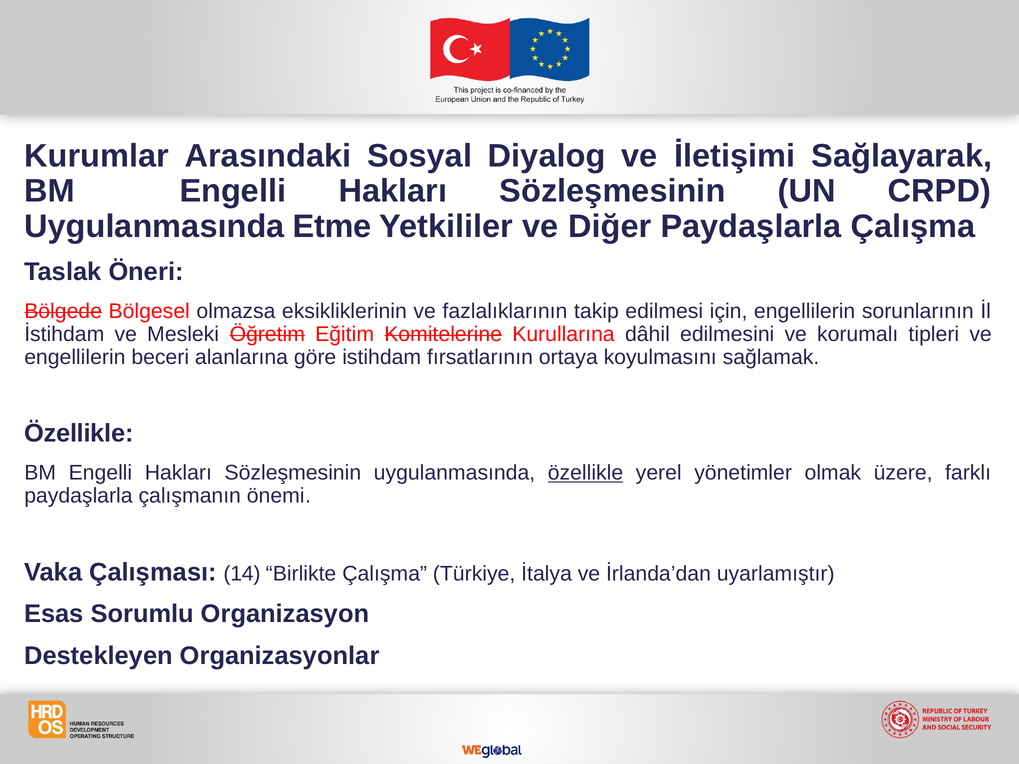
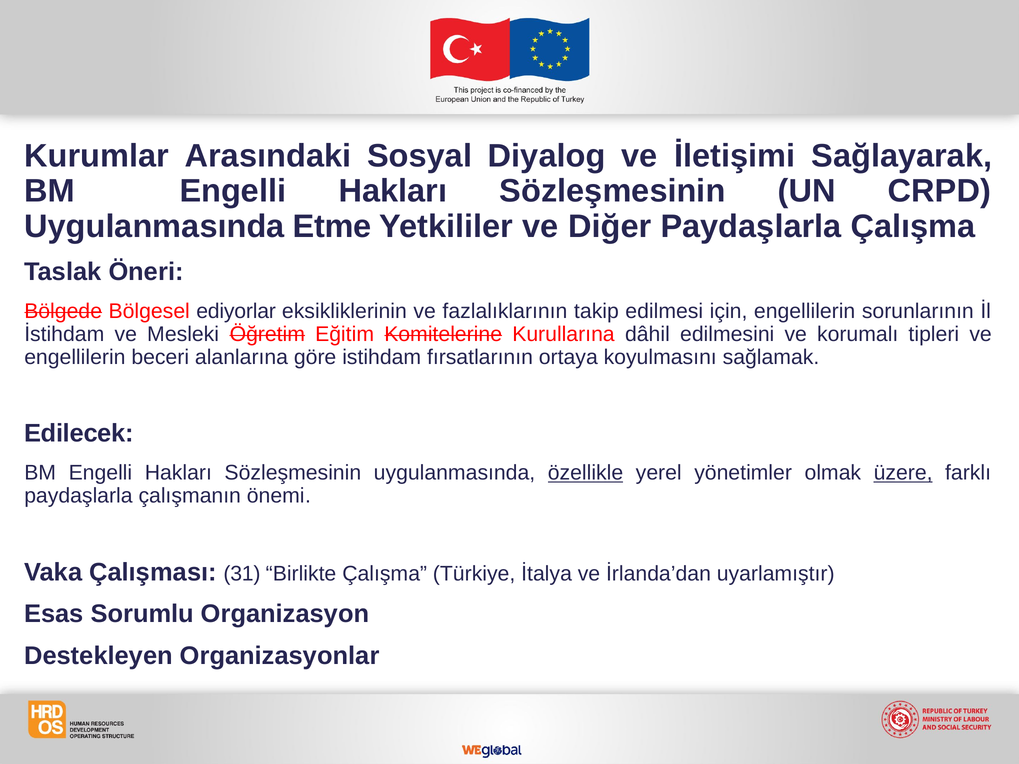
olmazsa: olmazsa -> ediyorlar (236, 311)
Özellikle: Özellikle -> Edilecek (79, 434)
üzere underline: none -> present (903, 473)
14: 14 -> 31 (242, 574)
